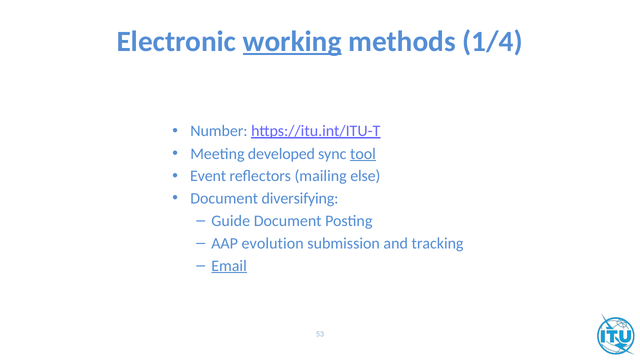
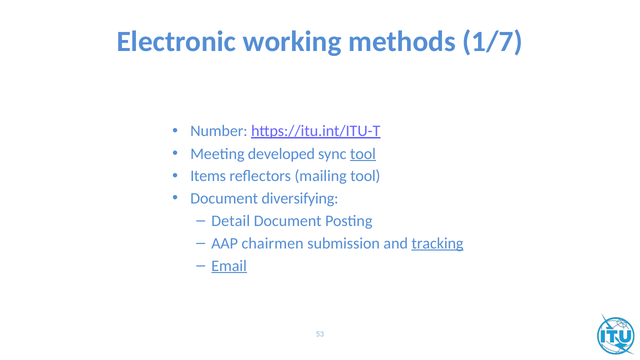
working underline: present -> none (292, 41)
1/4: 1/4 -> 1/7 (493, 41)
Event: Event -> Items (208, 176)
mailing else: else -> tool (365, 176)
Guide: Guide -> Detail (231, 221)
evolution: evolution -> chairmen (273, 243)
tracking underline: none -> present (438, 243)
